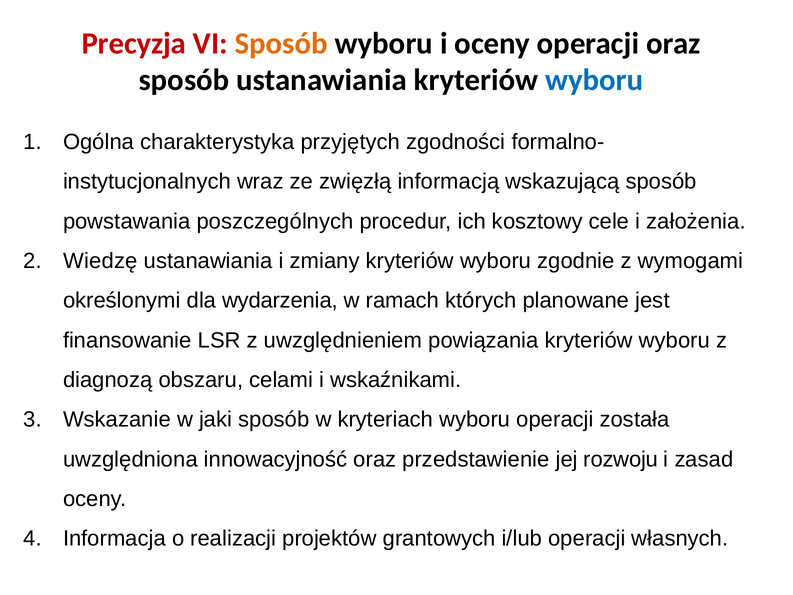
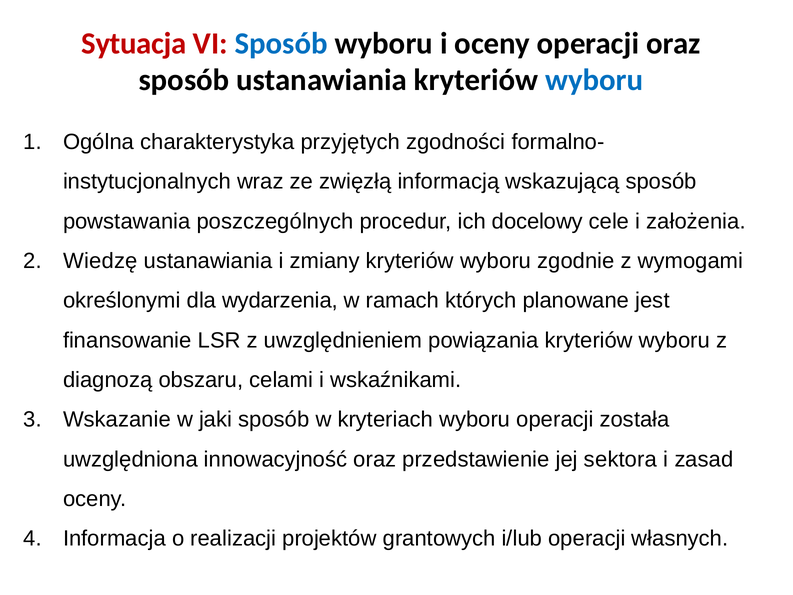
Precyzja: Precyzja -> Sytuacja (134, 43)
Sposób colour: orange -> blue (281, 43)
kosztowy: kosztowy -> docelowy (537, 221)
rozwoju: rozwoju -> sektora (621, 459)
